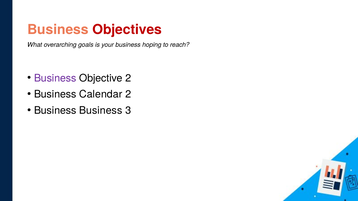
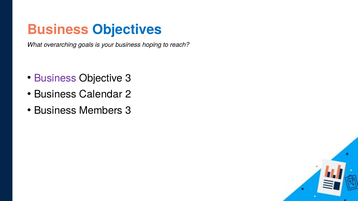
Objectives colour: red -> blue (127, 30)
Objective 2: 2 -> 3 (128, 78)
Business Business: Business -> Members (101, 111)
